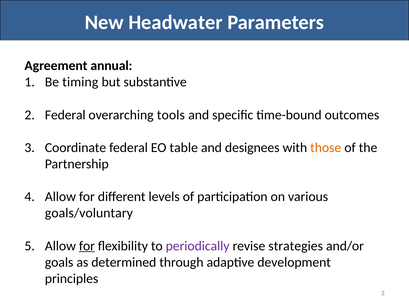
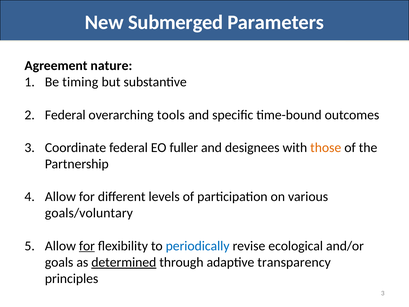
Headwater: Headwater -> Submerged (176, 23)
annual: annual -> nature (111, 66)
table: table -> fuller (184, 147)
periodically colour: purple -> blue (198, 246)
strategies: strategies -> ecological (296, 246)
determined underline: none -> present (124, 262)
development: development -> transparency (294, 262)
